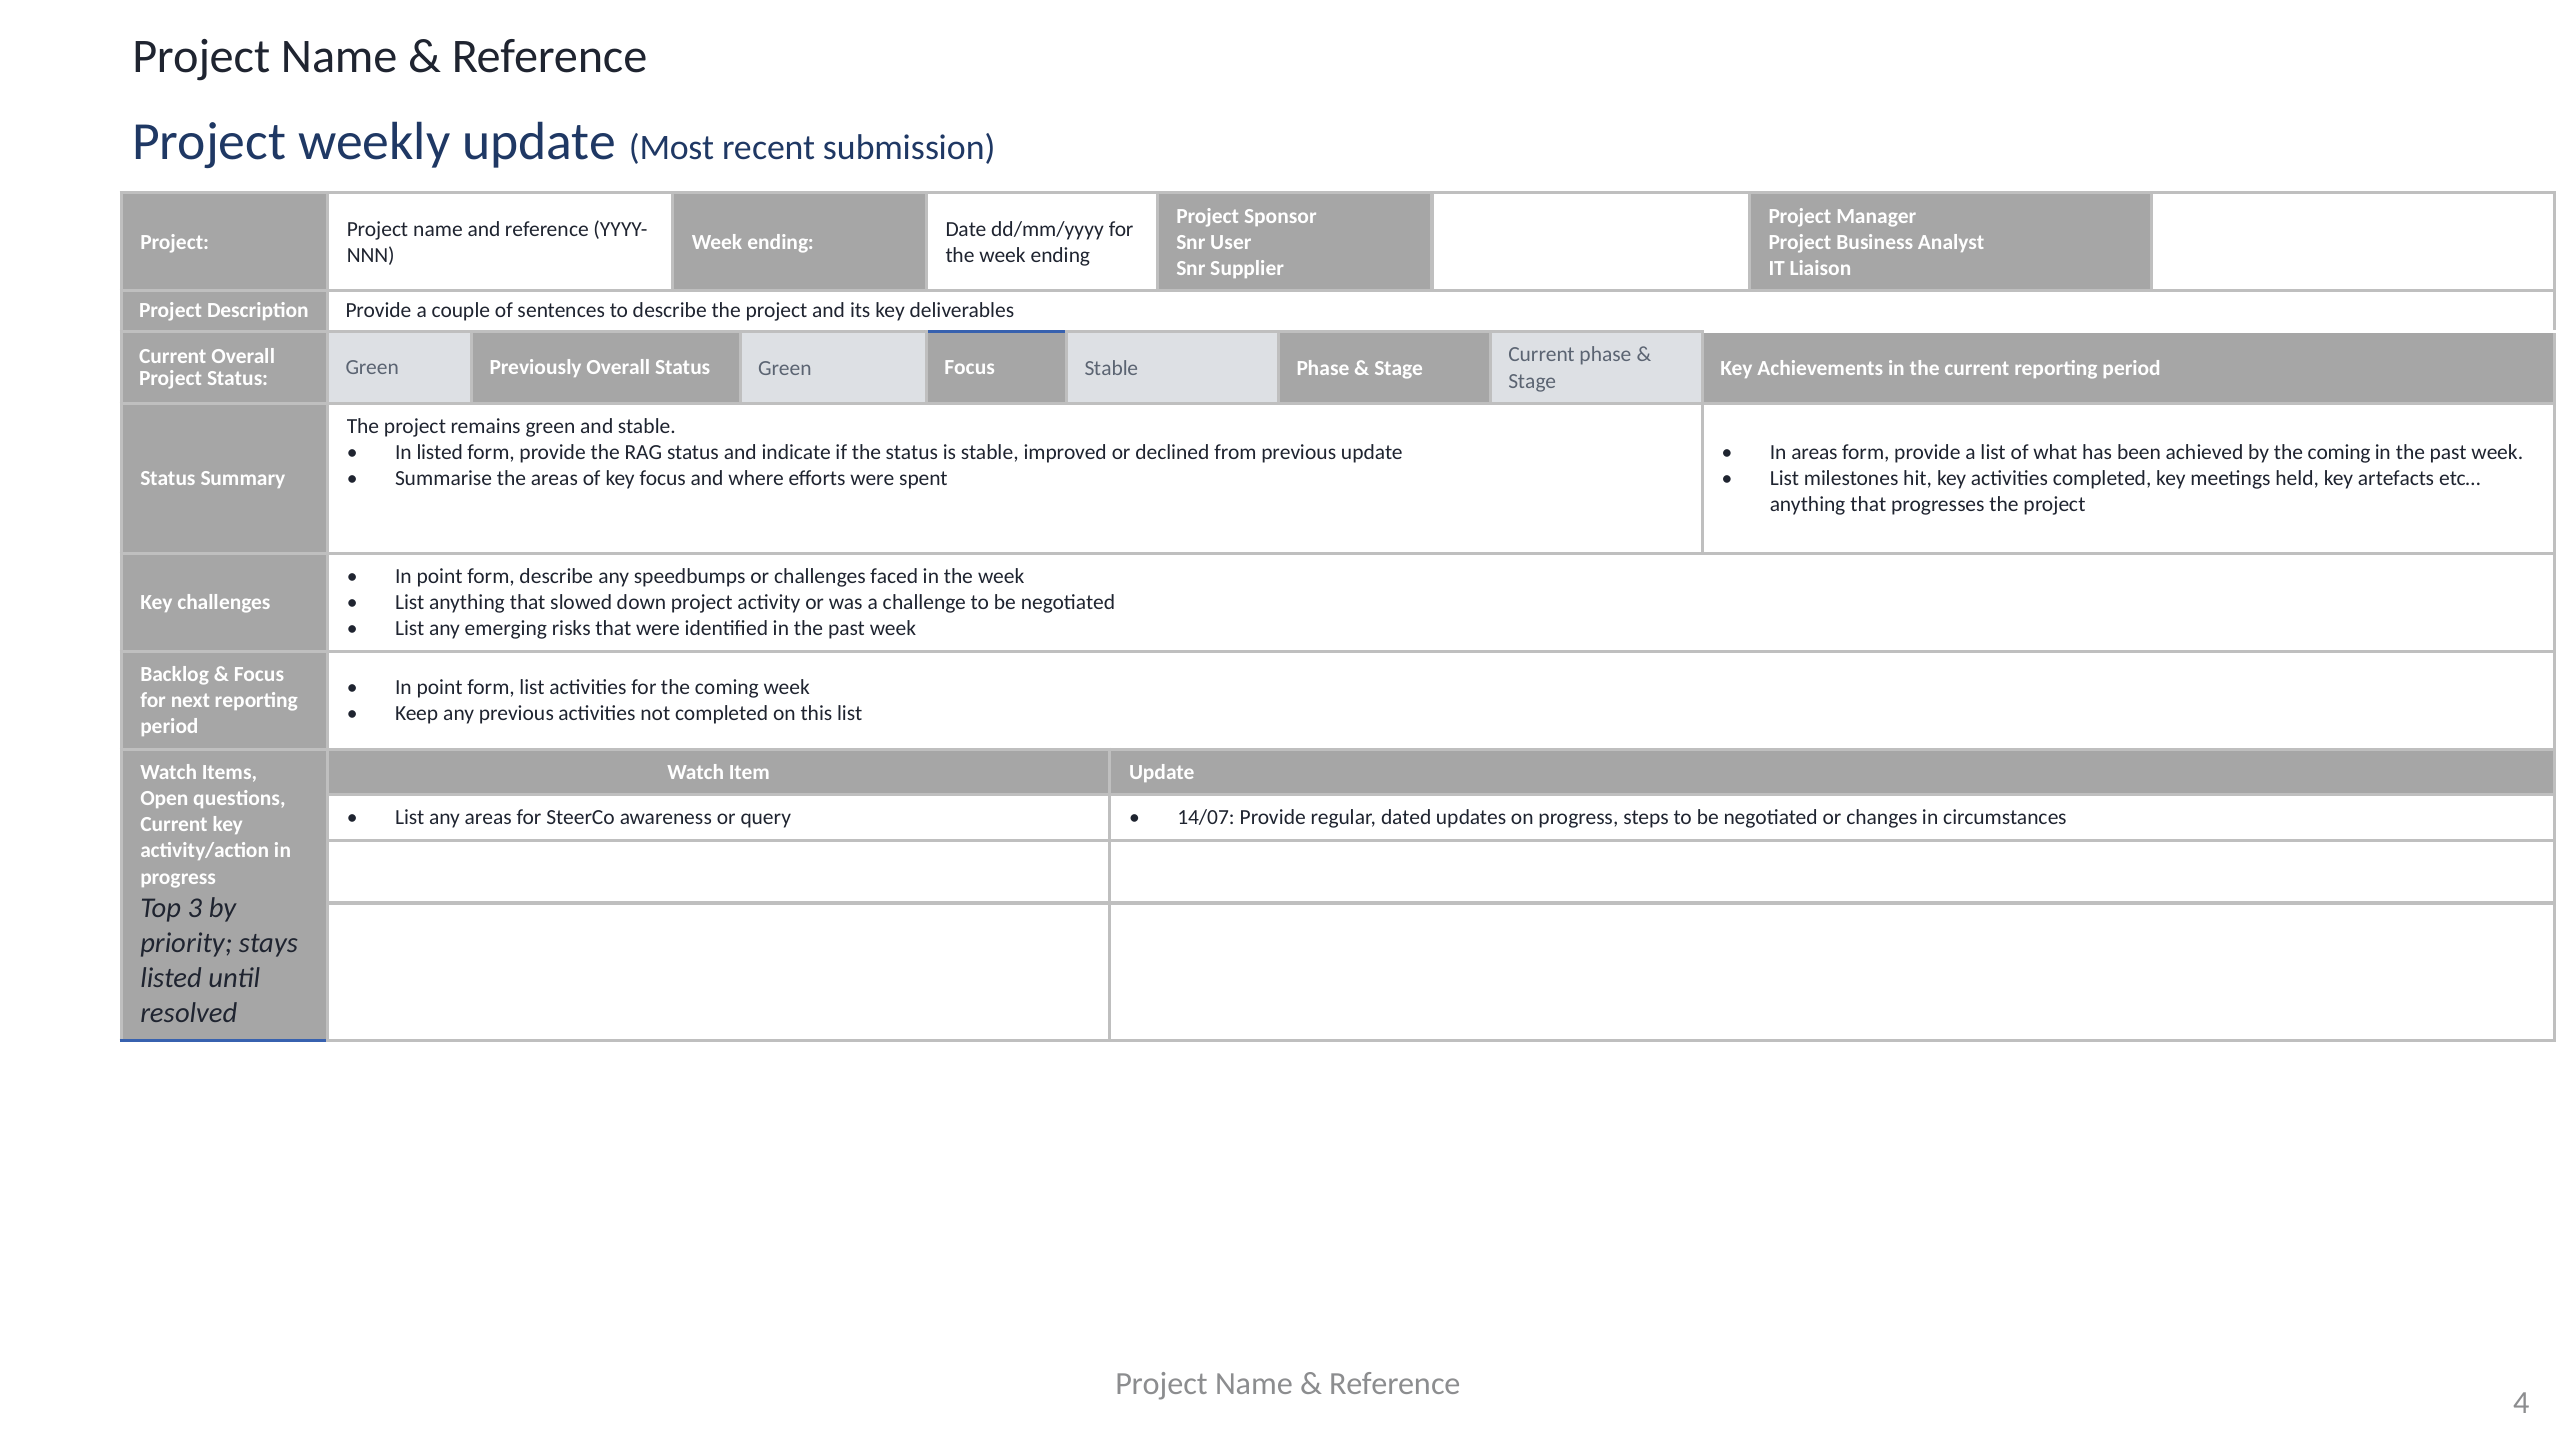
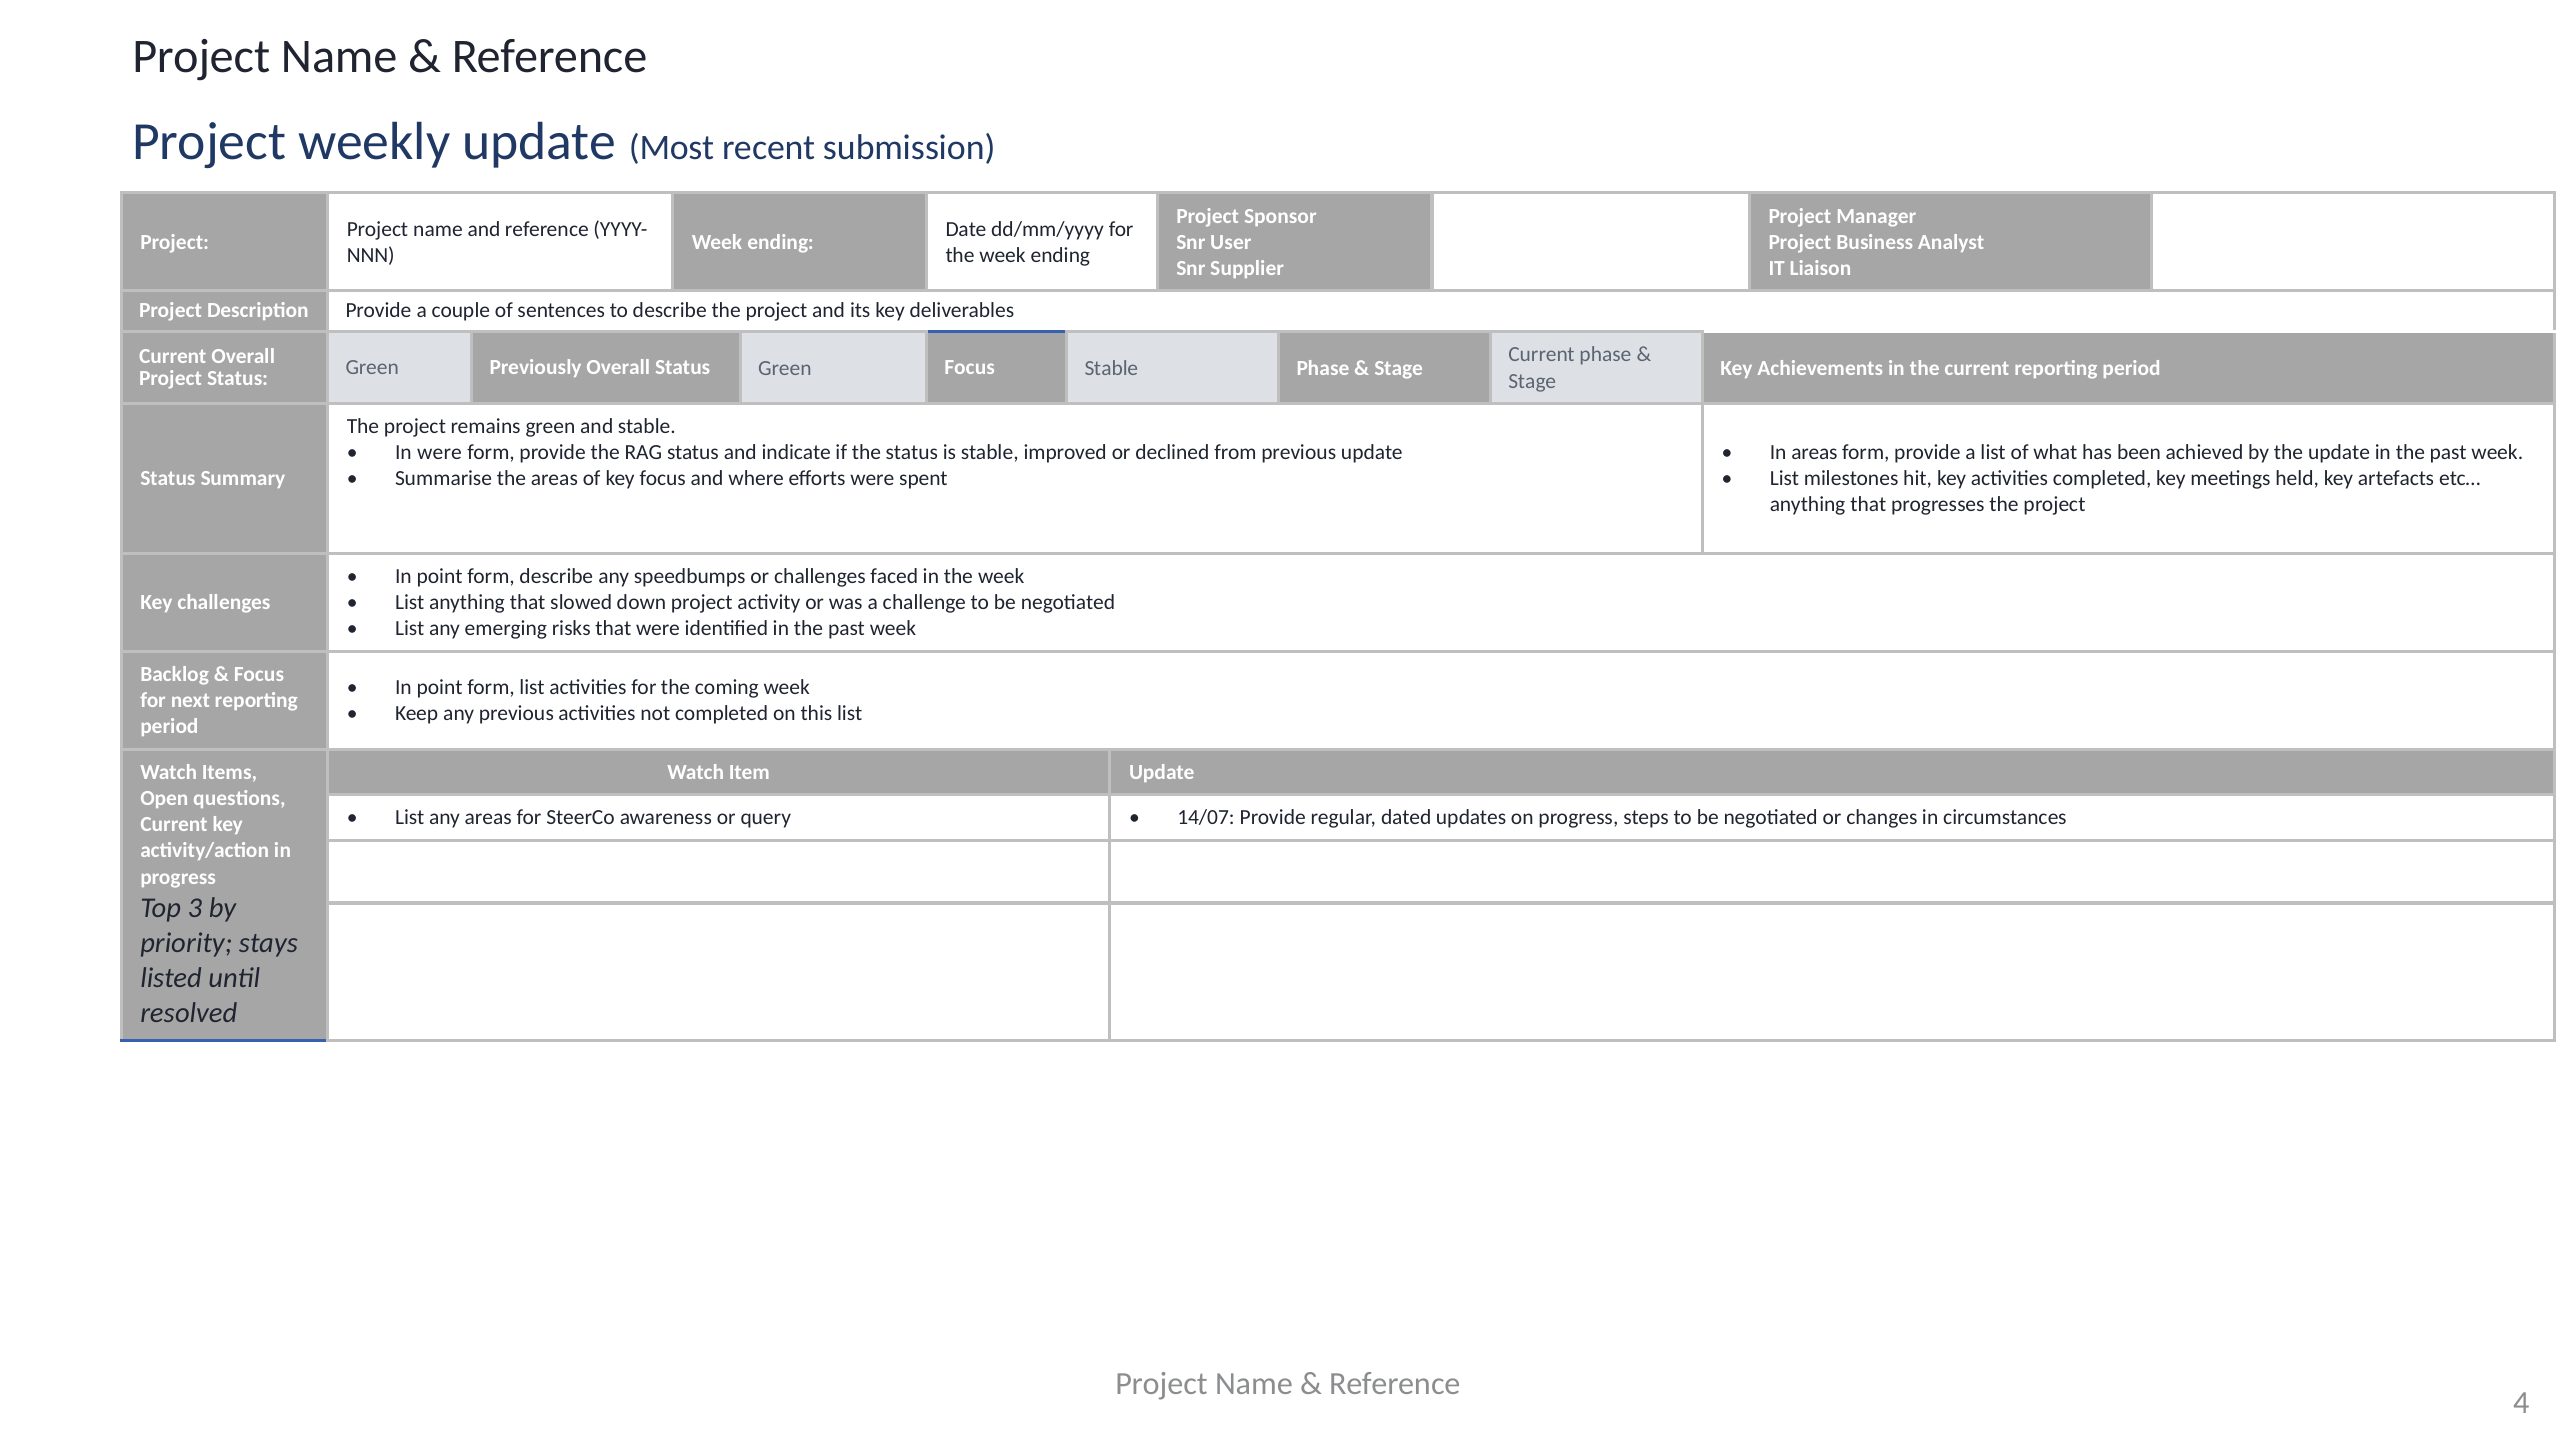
In listed: listed -> were (439, 453)
by the coming: coming -> update (2339, 453)
